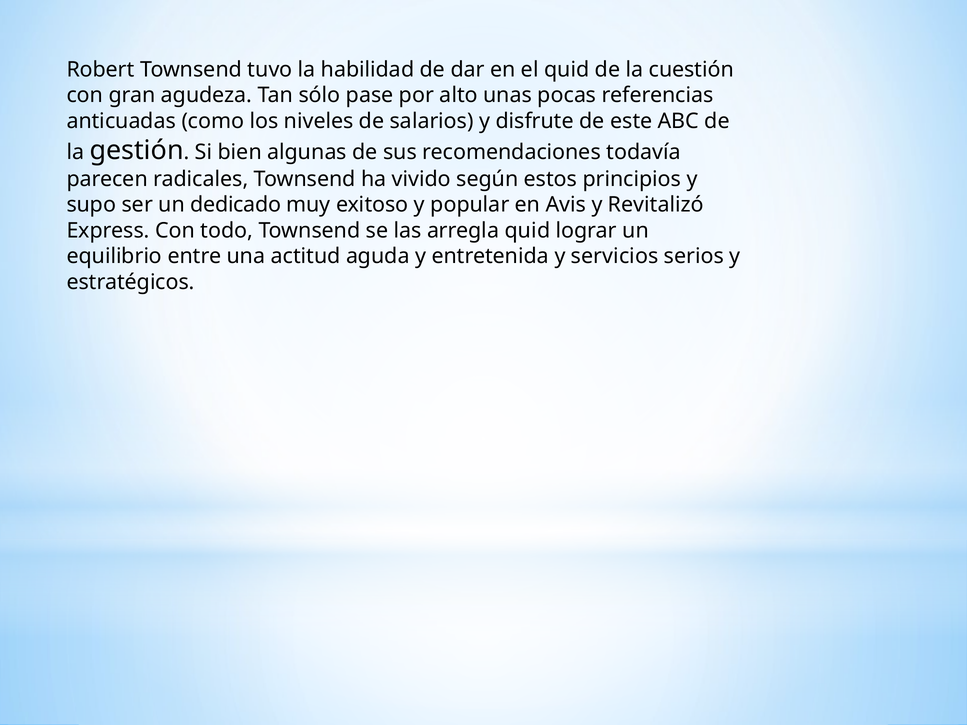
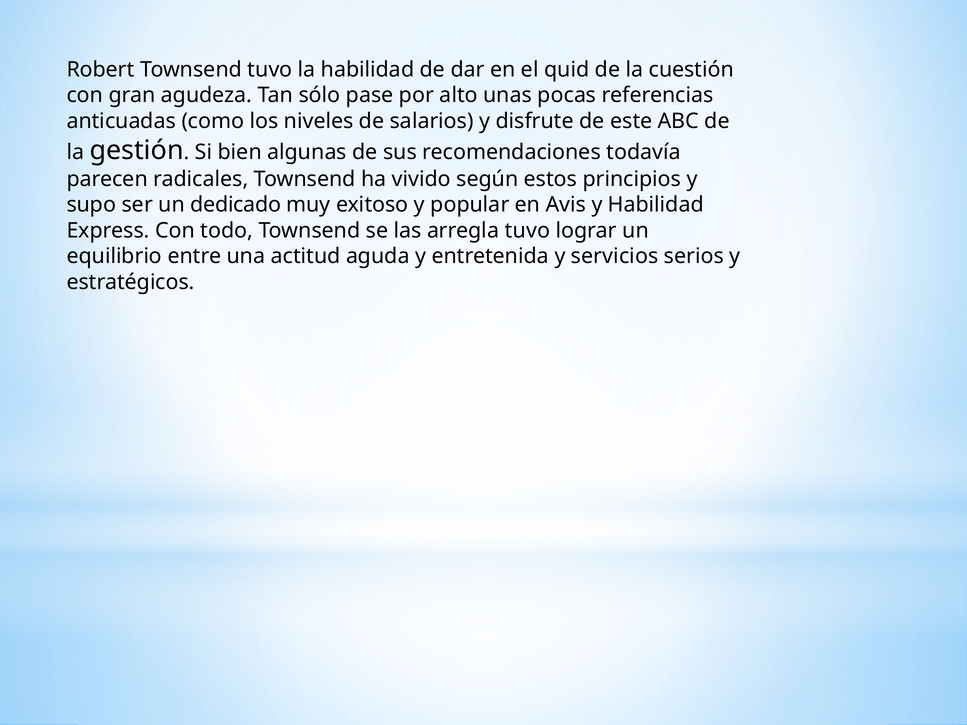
y Revitalizó: Revitalizó -> Habilidad (656, 205)
arregla quid: quid -> tuvo (527, 231)
